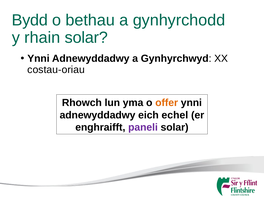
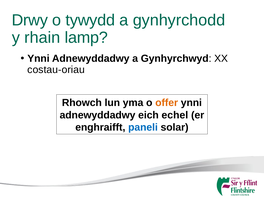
Bydd: Bydd -> Drwy (30, 20)
bethau: bethau -> tywydd (90, 20)
rhain solar: solar -> lamp (86, 38)
paneli colour: purple -> blue (143, 127)
